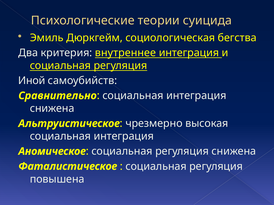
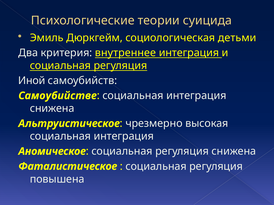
бегства: бегства -> детьми (237, 38)
Сравнительно: Сравнительно -> Самоубийстве (58, 96)
